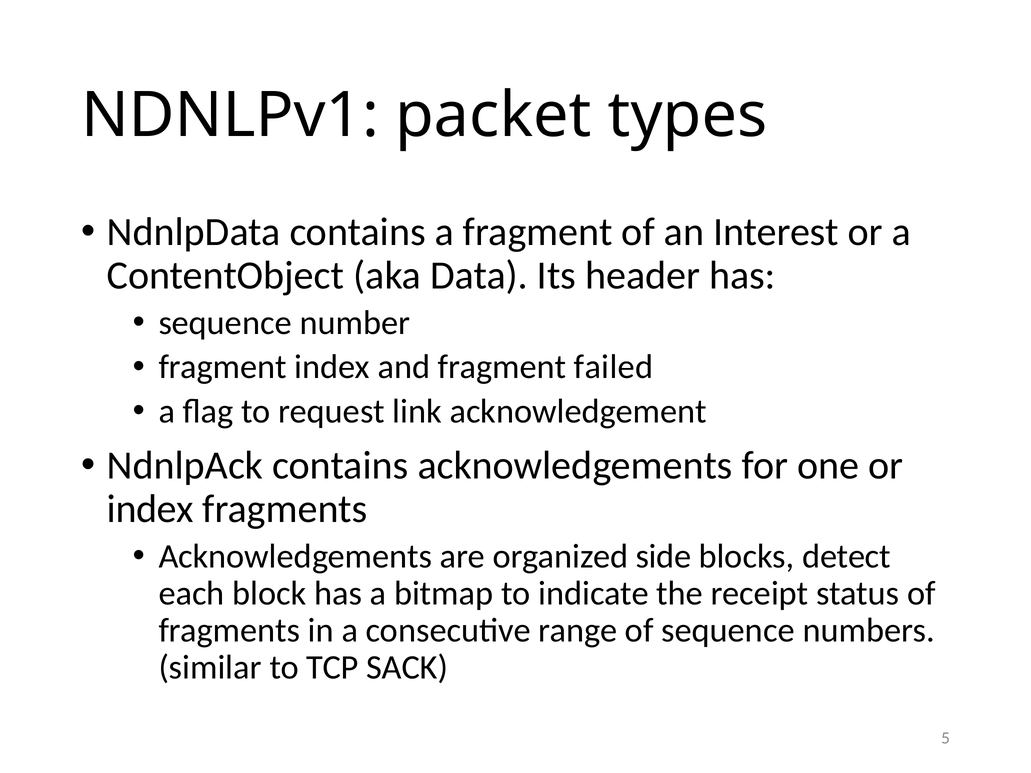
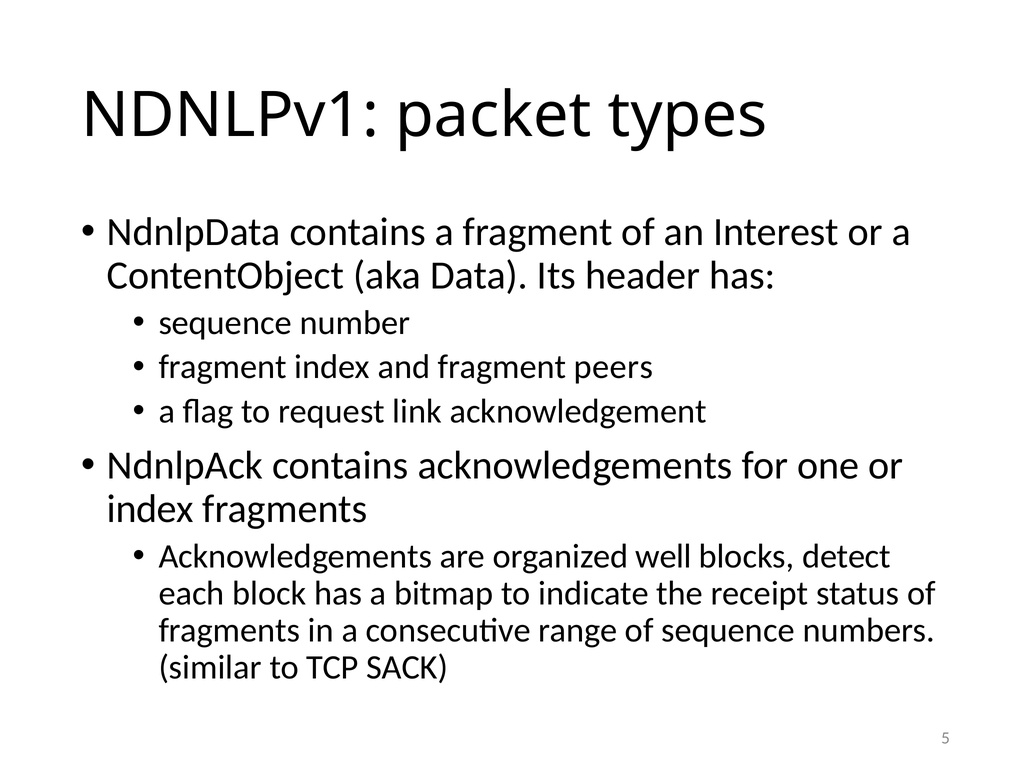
failed: failed -> peers (613, 367)
side: side -> well (664, 556)
